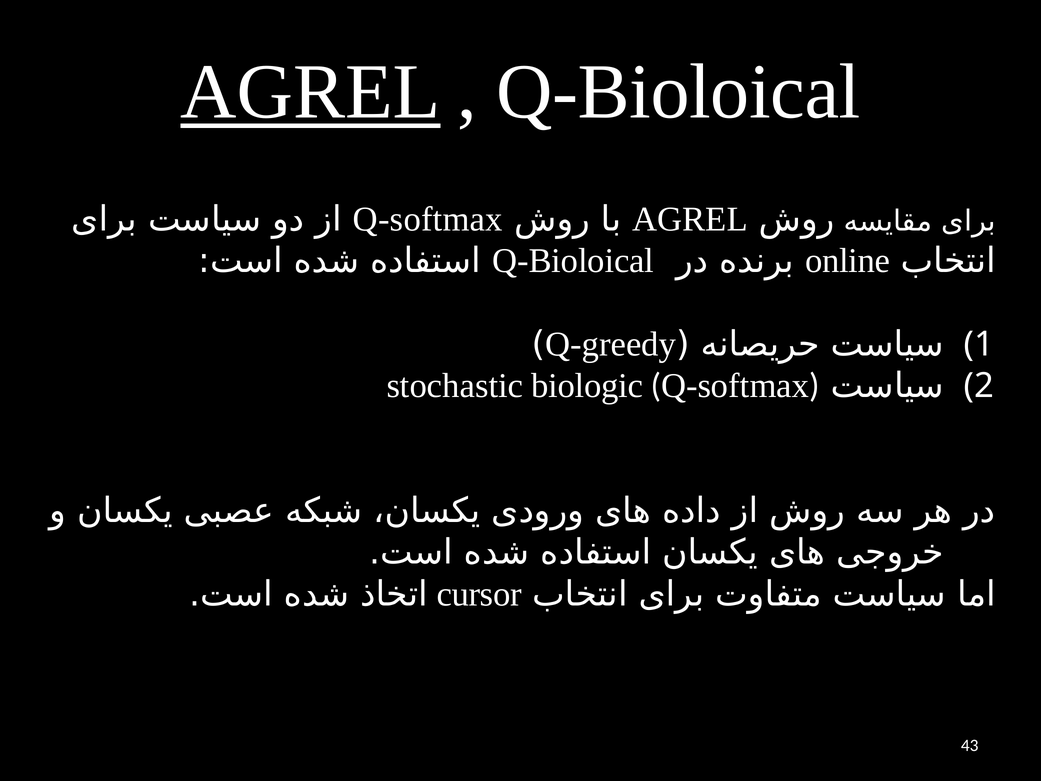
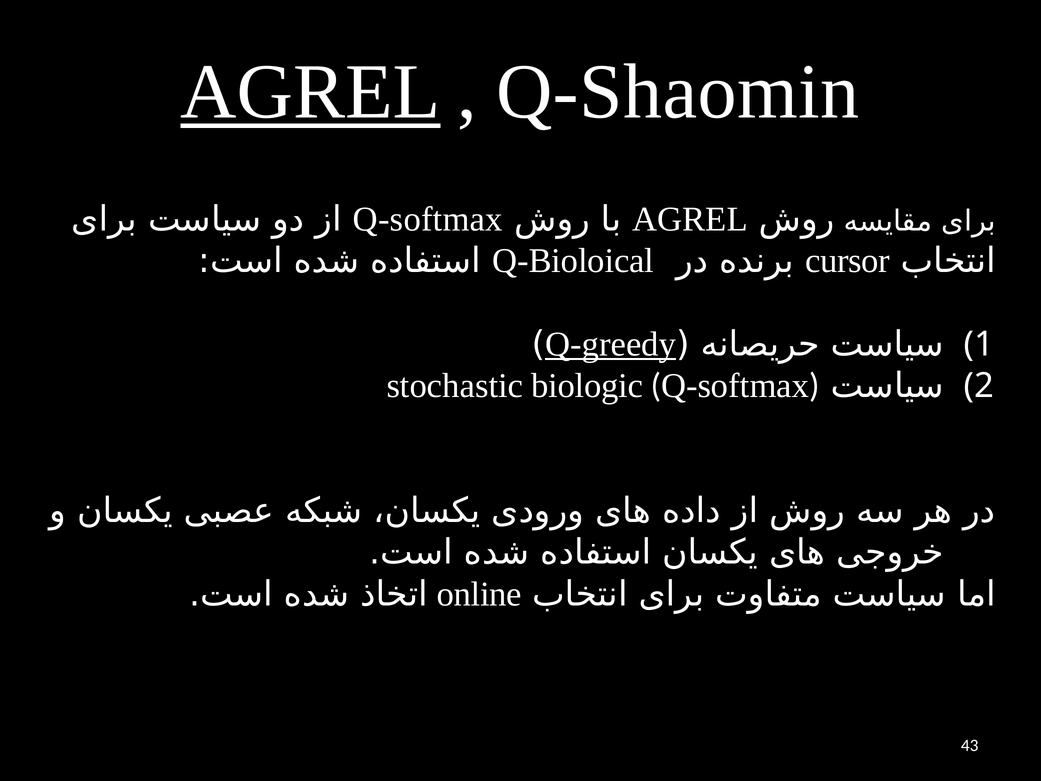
Q-Bioloical: Q-Bioloical -> Q-Shaomin (678, 92)
online: online -> cursor (848, 261)
Q-greedy underline: none -> present (611, 344)
cursor: cursor -> online (479, 594)
